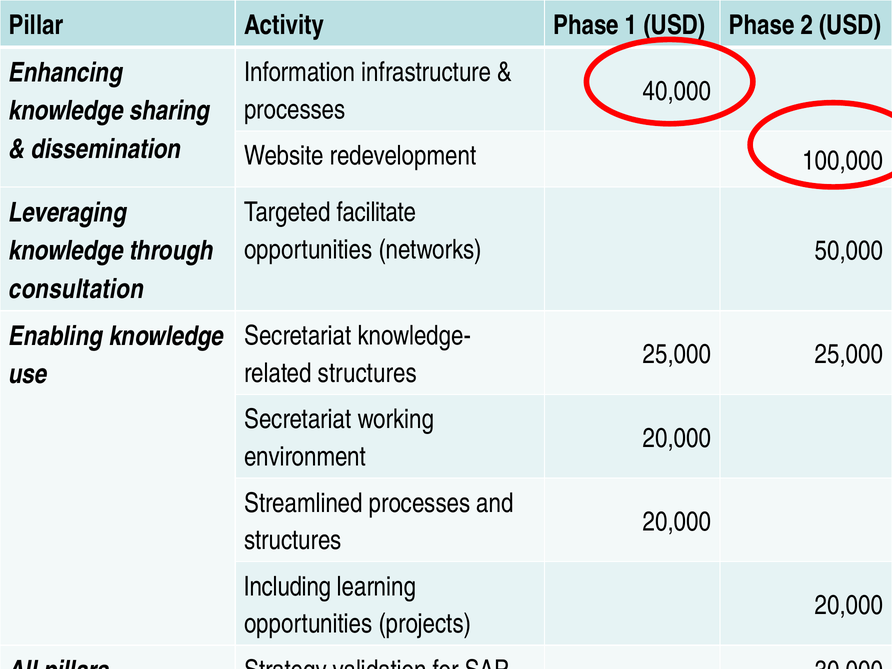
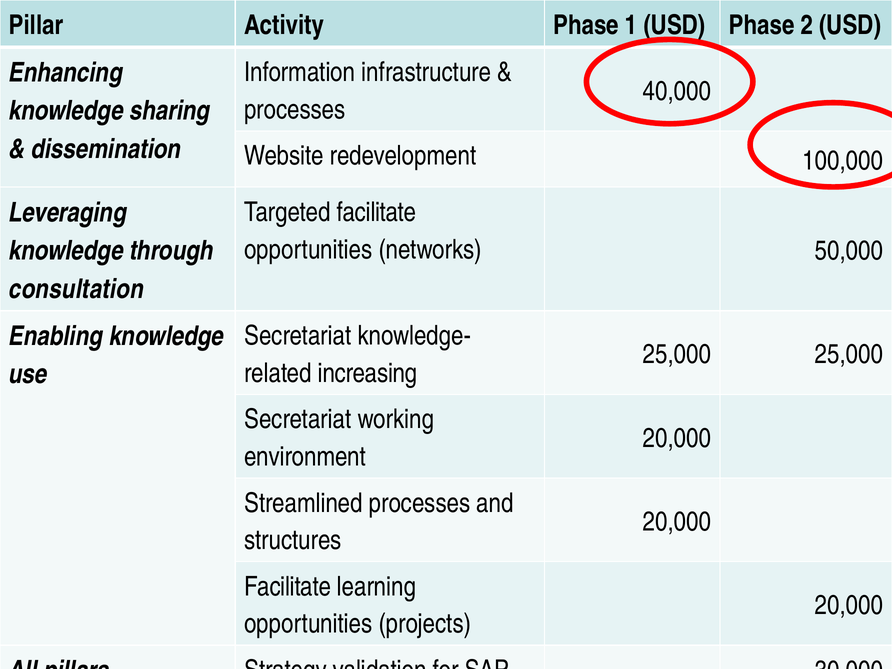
structures: structures -> increasing (368, 373)
Including: Including -> Facilitate (288, 587)
